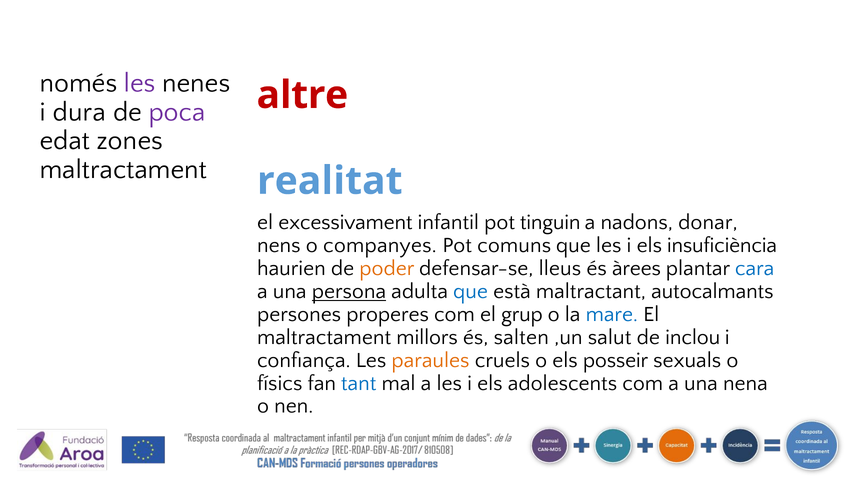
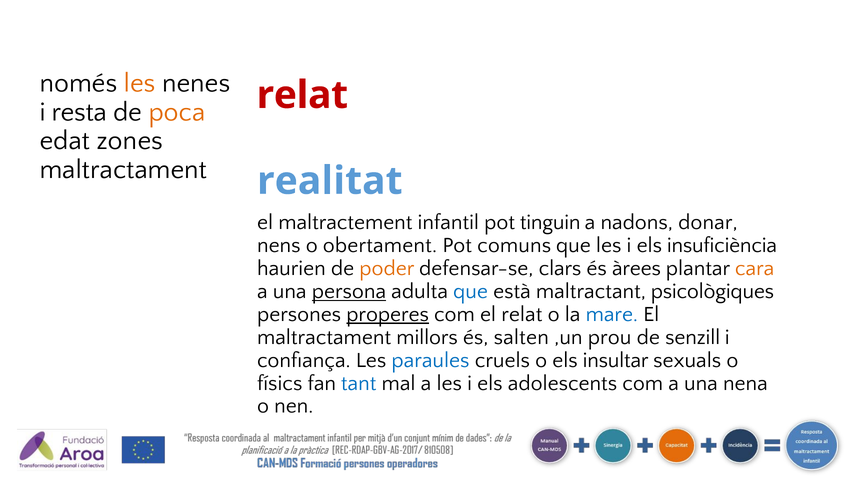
les colour: purple -> orange (140, 83)
altre: altre -> relat (302, 95)
dura: dura -> resta (79, 112)
poca colour: purple -> orange (177, 112)
excessivament: excessivament -> maltractement (345, 223)
companyes: companyes -> obertament (380, 246)
lleus: lleus -> clars (560, 269)
cara colour: blue -> orange (755, 269)
autocalmants: autocalmants -> psicològiques (712, 292)
properes underline: none -> present (388, 315)
el grup: grup -> relat (522, 315)
salut: salut -> prou (610, 338)
inclou: inclou -> senzill (693, 338)
paraules colour: orange -> blue (430, 361)
posseir: posseir -> insultar (616, 361)
